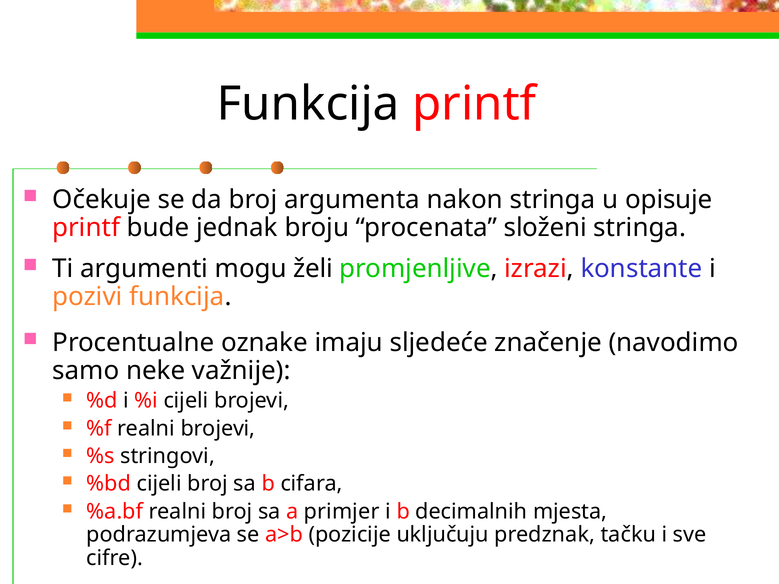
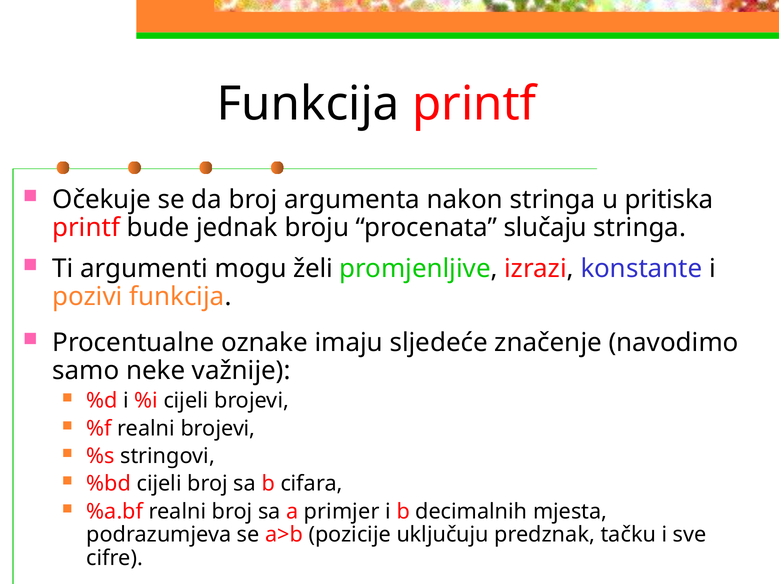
opisuje: opisuje -> pritiska (669, 200)
složeni: složeni -> slučaju (545, 228)
